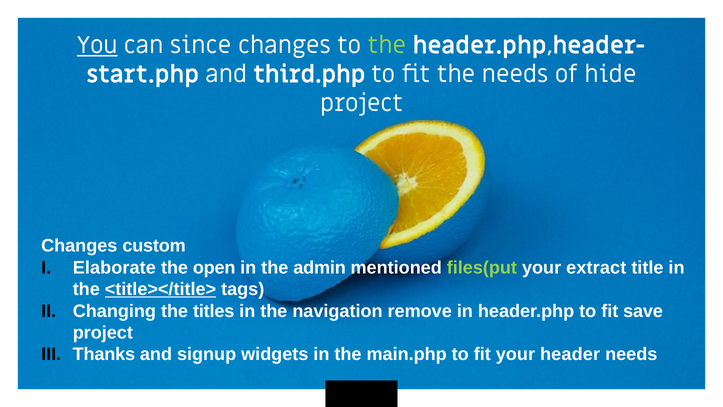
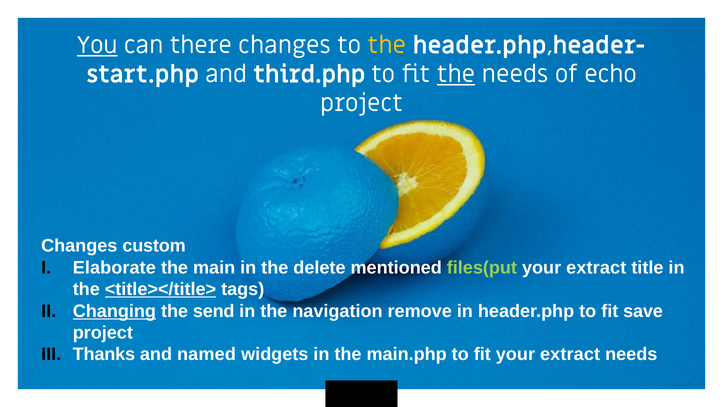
since: since -> there (201, 45)
the colour: light green -> yellow (387, 45)
the underline: none -> present (456, 74)
hide: hide -> echo (611, 74)
open: open -> main (214, 267)
admin: admin -> delete (319, 267)
Changing underline: none -> present (114, 311)
titles: titles -> send (214, 311)
signup: signup -> named (206, 354)
fit your header: header -> extract (570, 354)
